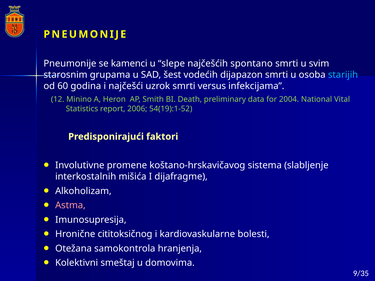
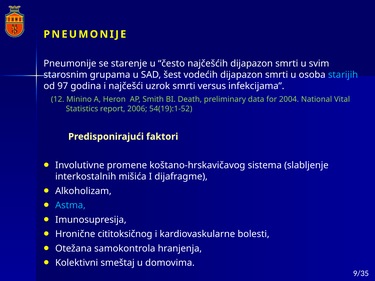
kamenci: kamenci -> starenje (129, 64)
slepe: slepe -> često (171, 64)
najčešćih spontano: spontano -> dijapazon (252, 64)
60: 60 -> 97 (63, 86)
Astma colour: pink -> light blue (70, 206)
